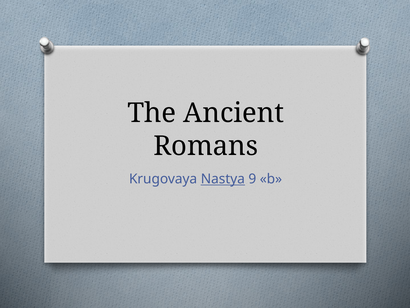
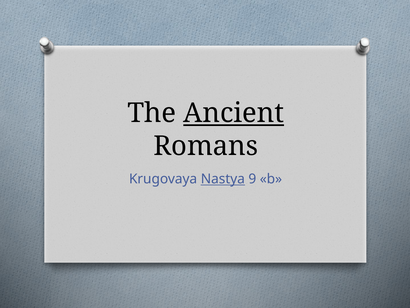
Ancient underline: none -> present (234, 113)
